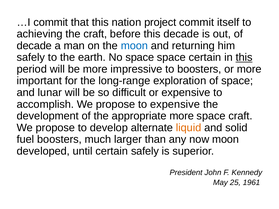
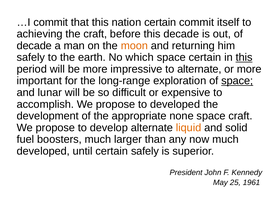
nation project: project -> certain (160, 22)
moon colour: blue -> orange (134, 46)
No space: space -> which (140, 57)
to boosters: boosters -> alternate (199, 69)
space underline: none -> present (237, 81)
to expensive: expensive -> developed (175, 104)
appropriate more: more -> none (182, 116)
now moon: moon -> much (225, 140)
